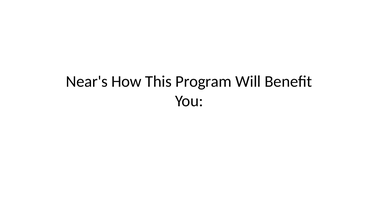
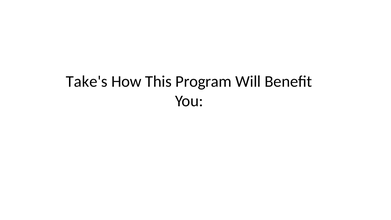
Near's: Near's -> Take's (87, 81)
